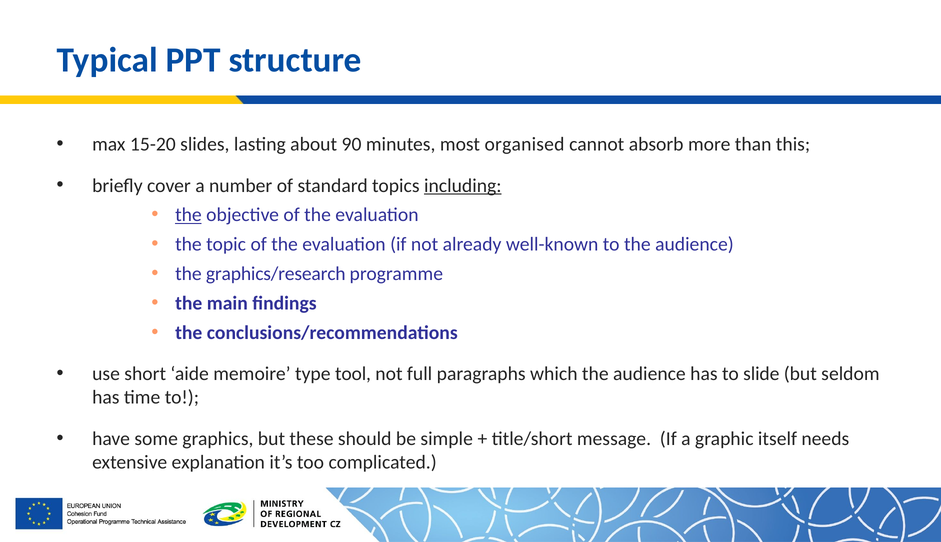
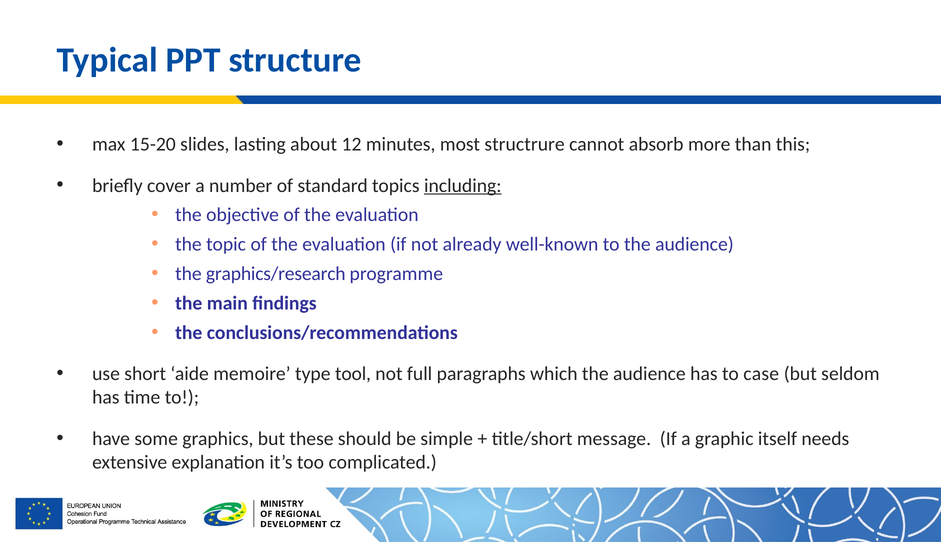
90: 90 -> 12 (352, 144)
organised: organised -> structrure (525, 144)
the underline: present -> none (188, 215)
slide: slide -> case (761, 374)
